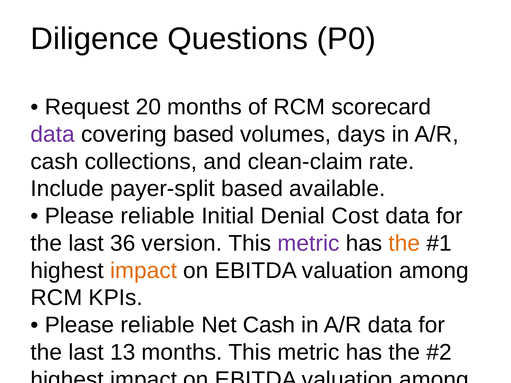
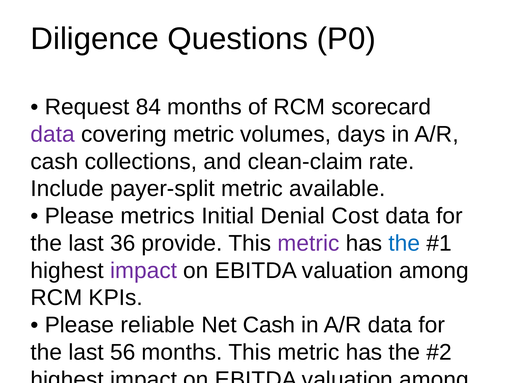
20: 20 -> 84 (148, 107)
covering based: based -> metric (204, 134)
payer-split based: based -> metric (252, 189)
reliable: reliable -> metrics (158, 216)
36 version: version -> provide (182, 243)
the colour: orange -> blue (404, 243)
impact colour: orange -> purple (144, 271)
13: 13 -> 56 (123, 352)
